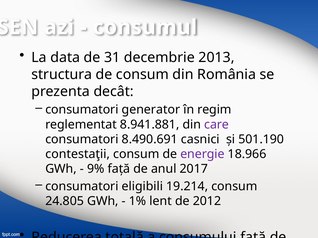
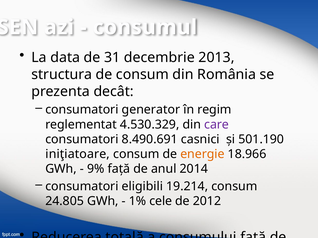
8.941.881: 8.941.881 -> 4.530.329 (150, 125)
contestaţii: contestaţii -> iniţiatoare (78, 154)
energie colour: purple -> orange (202, 154)
2017: 2017 -> 2014 (194, 169)
lent: lent -> cele (161, 201)
